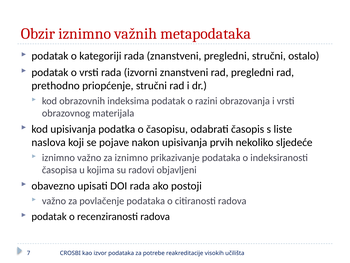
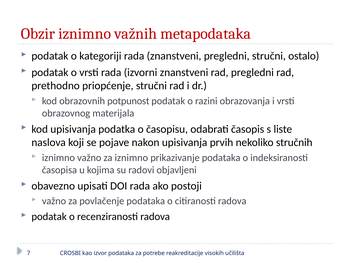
indeksima: indeksima -> potpunost (128, 101)
sljedeće: sljedeće -> stručnih (294, 142)
